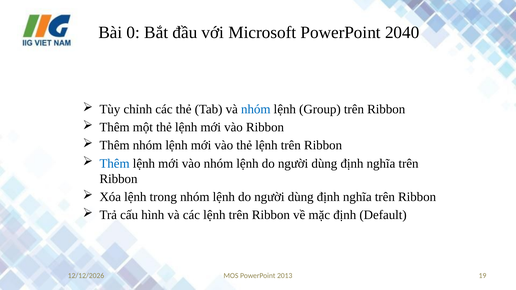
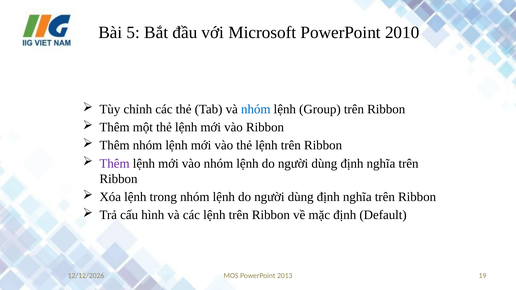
0: 0 -> 5 (133, 32)
2040: 2040 -> 2010 (402, 32)
Thêm colour: blue -> purple (115, 164)
